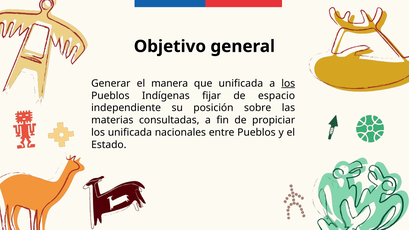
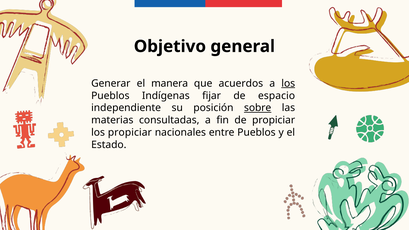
que unificada: unificada -> acuerdos (241, 83)
sobre underline: none -> present (258, 108)
los unificada: unificada -> propiciar (130, 132)
